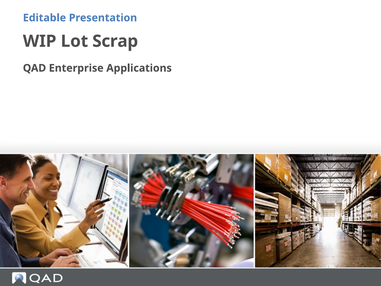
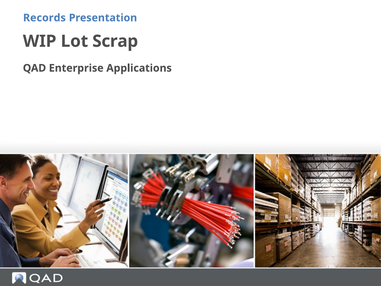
Editable: Editable -> Records (44, 18)
